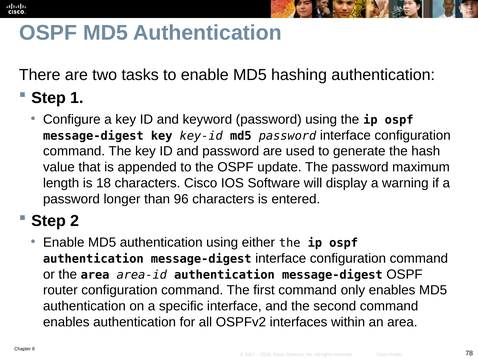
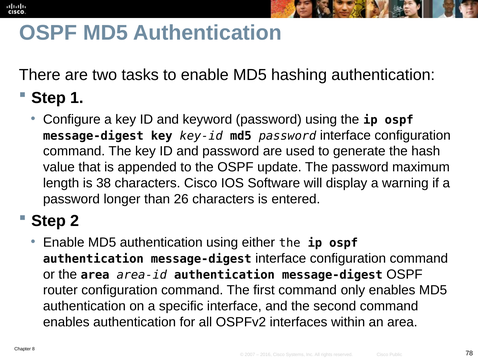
18: 18 -> 38 (104, 183)
96: 96 -> 26 (181, 199)
